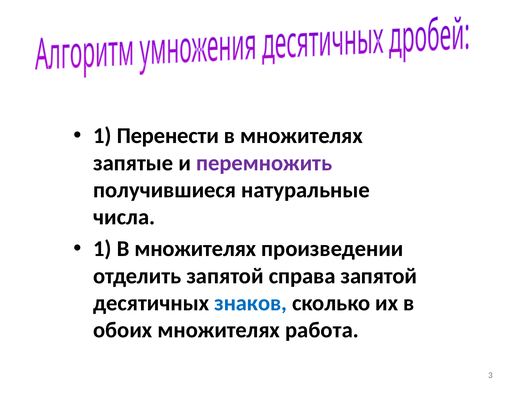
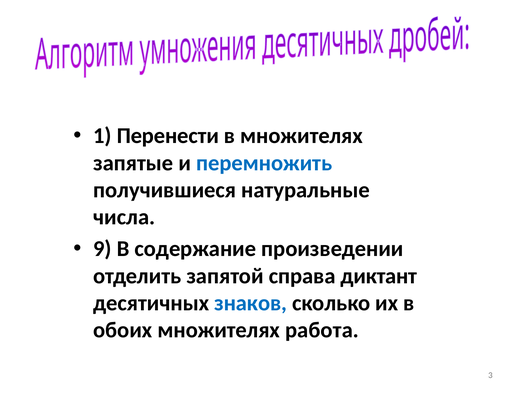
перемножить colour: purple -> blue (264, 163)
1: 1 -> 9 (102, 249)
множителях: множителях -> содержание (195, 249)
справа запятой: запятой -> диктант (379, 276)
